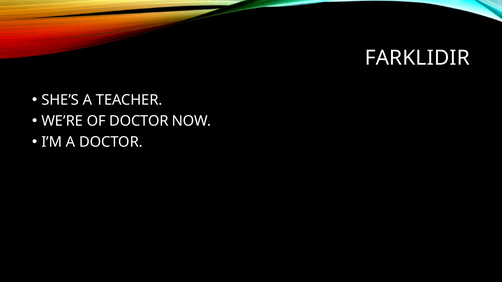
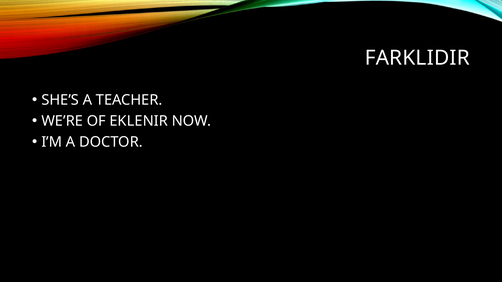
OF DOCTOR: DOCTOR -> EKLENIR (139, 121)
